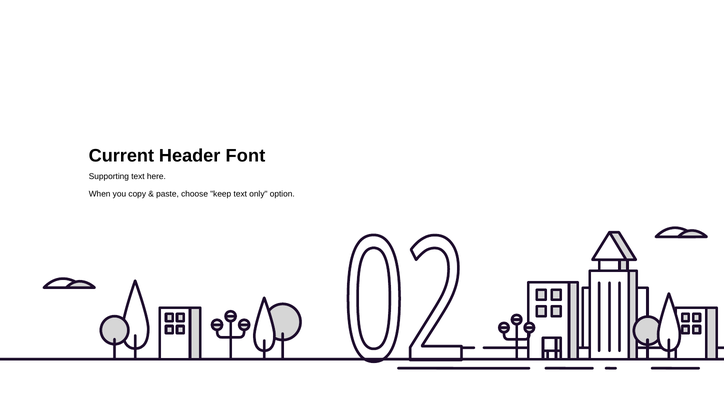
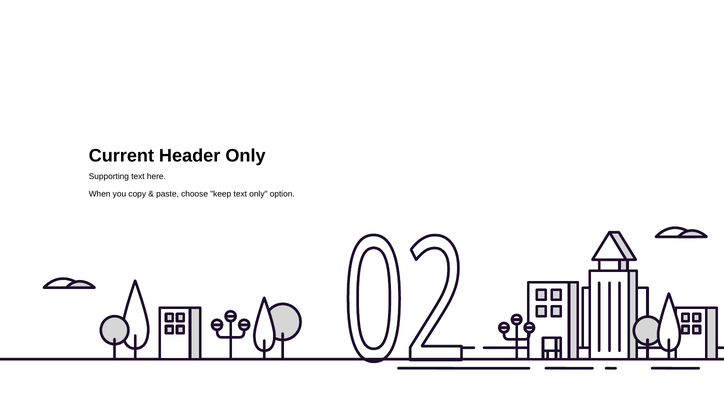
Header Font: Font -> Only (246, 156)
